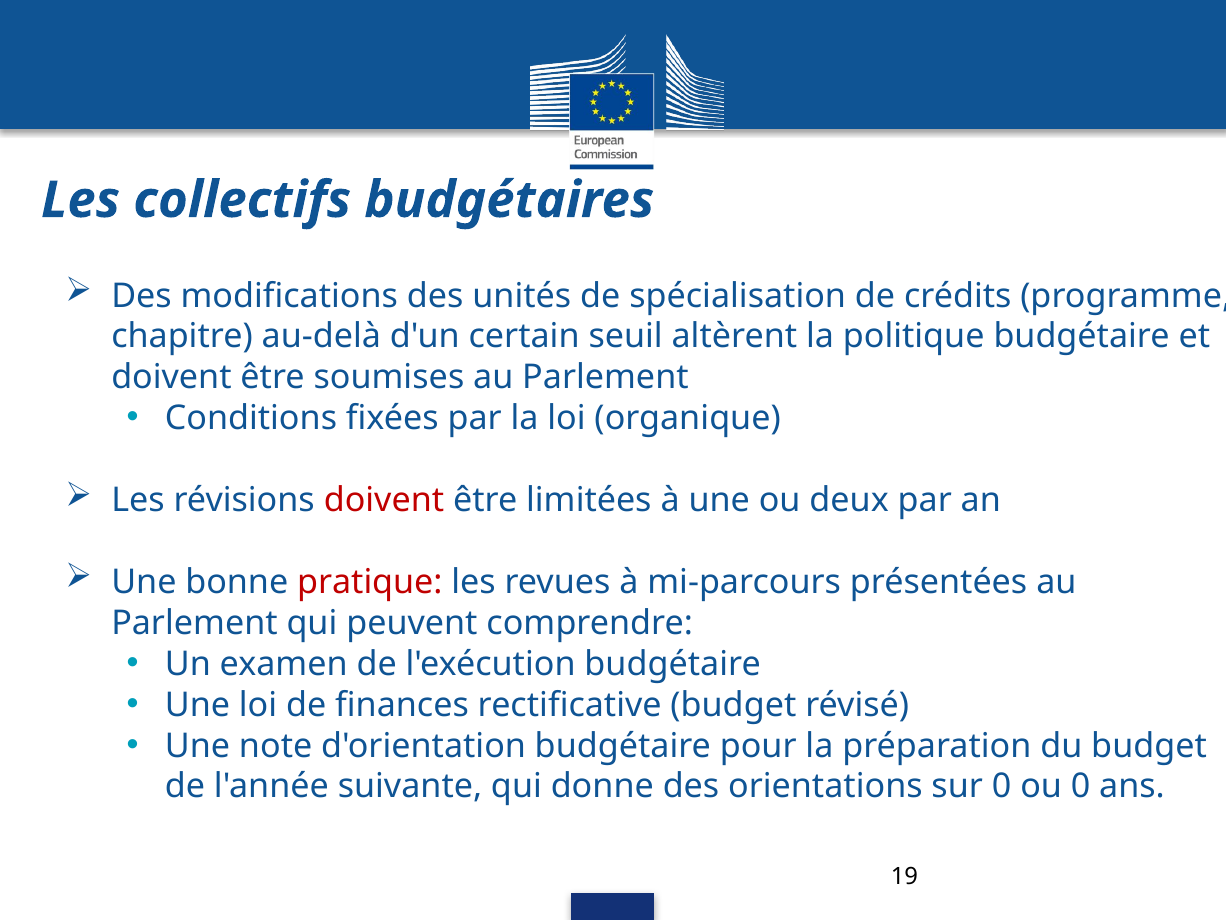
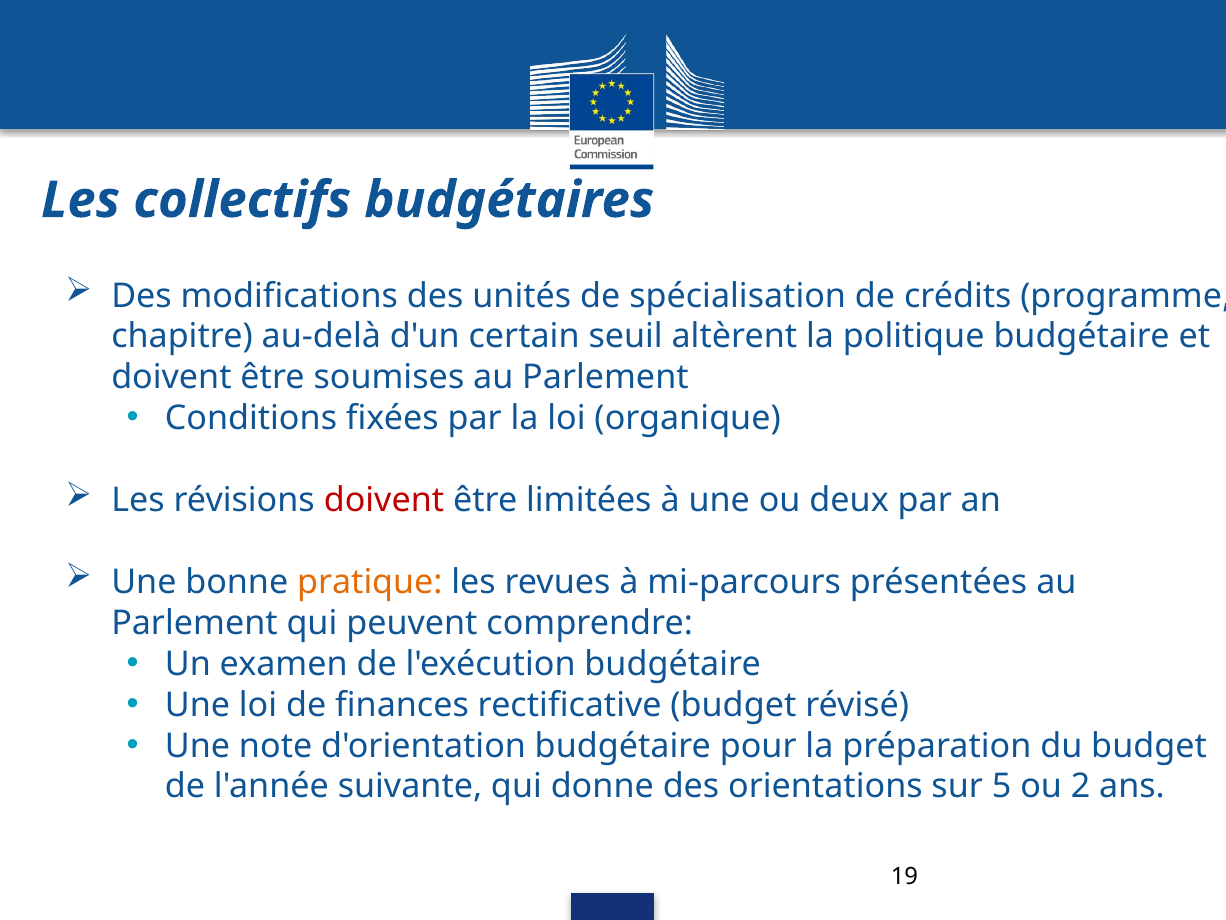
pratique colour: red -> orange (370, 582)
sur 0: 0 -> 5 (1002, 786)
ou 0: 0 -> 2 (1081, 786)
